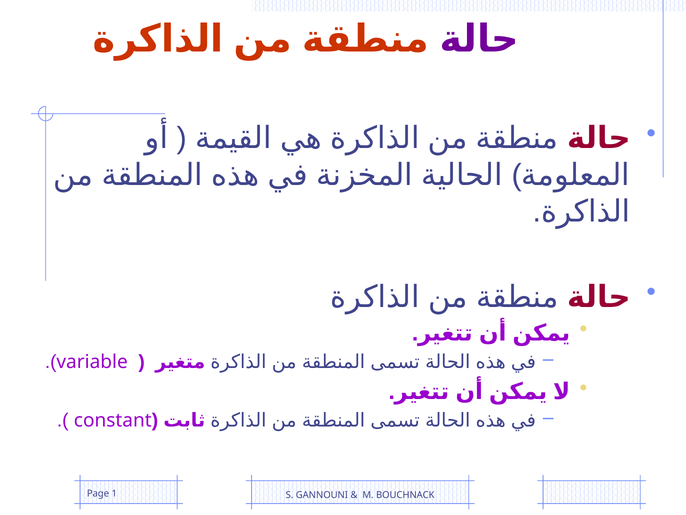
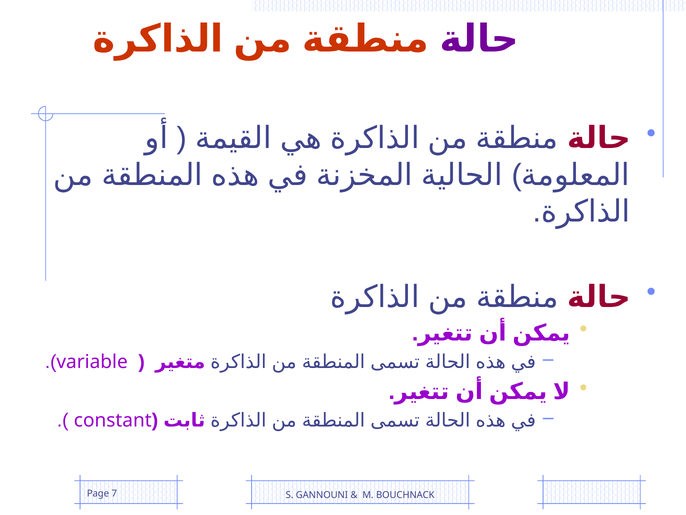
1: 1 -> 7 (114, 493)
